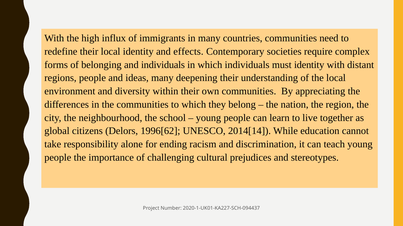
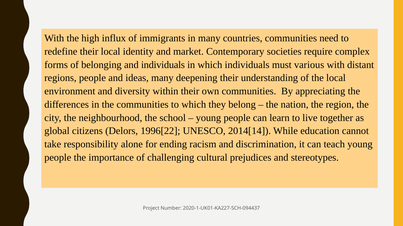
effects: effects -> market (188, 52)
must identity: identity -> various (309, 65)
1996[62: 1996[62 -> 1996[22 (160, 131)
